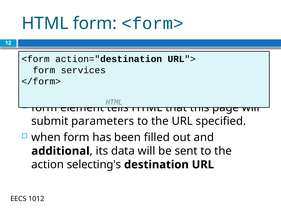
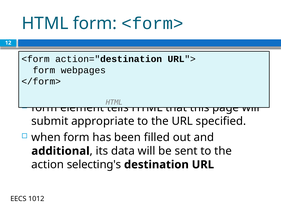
services: services -> webpages (83, 70)
parameters: parameters -> appropriate (103, 121)
